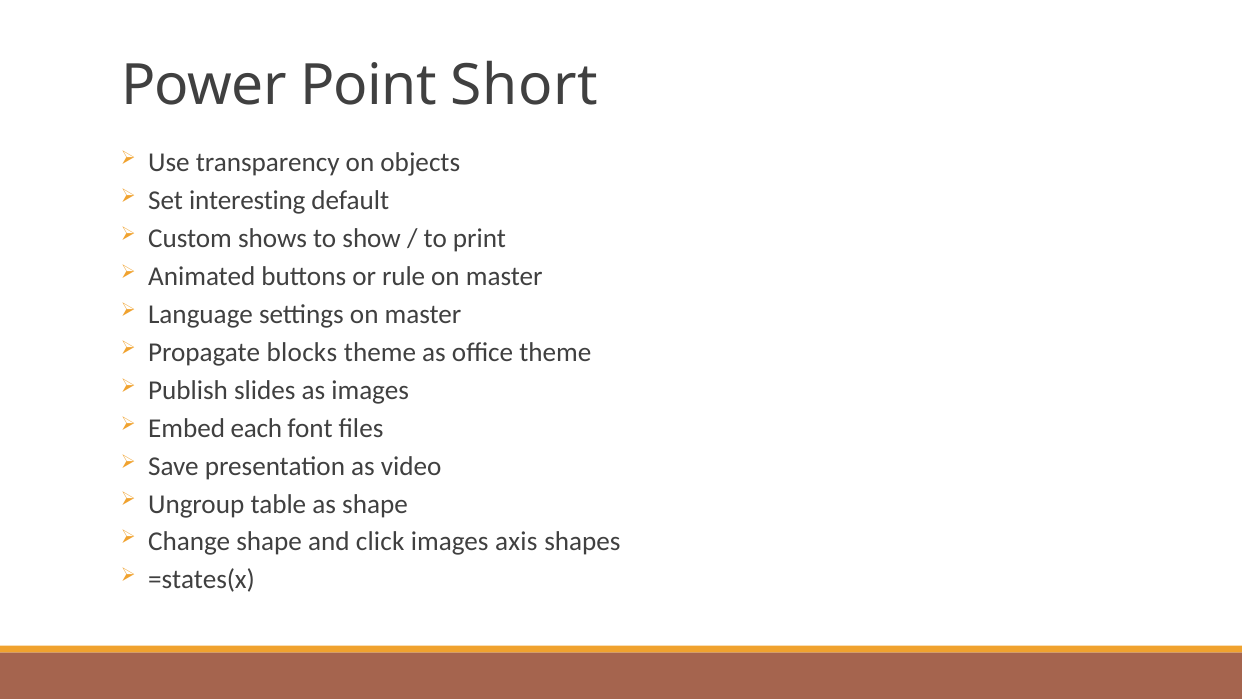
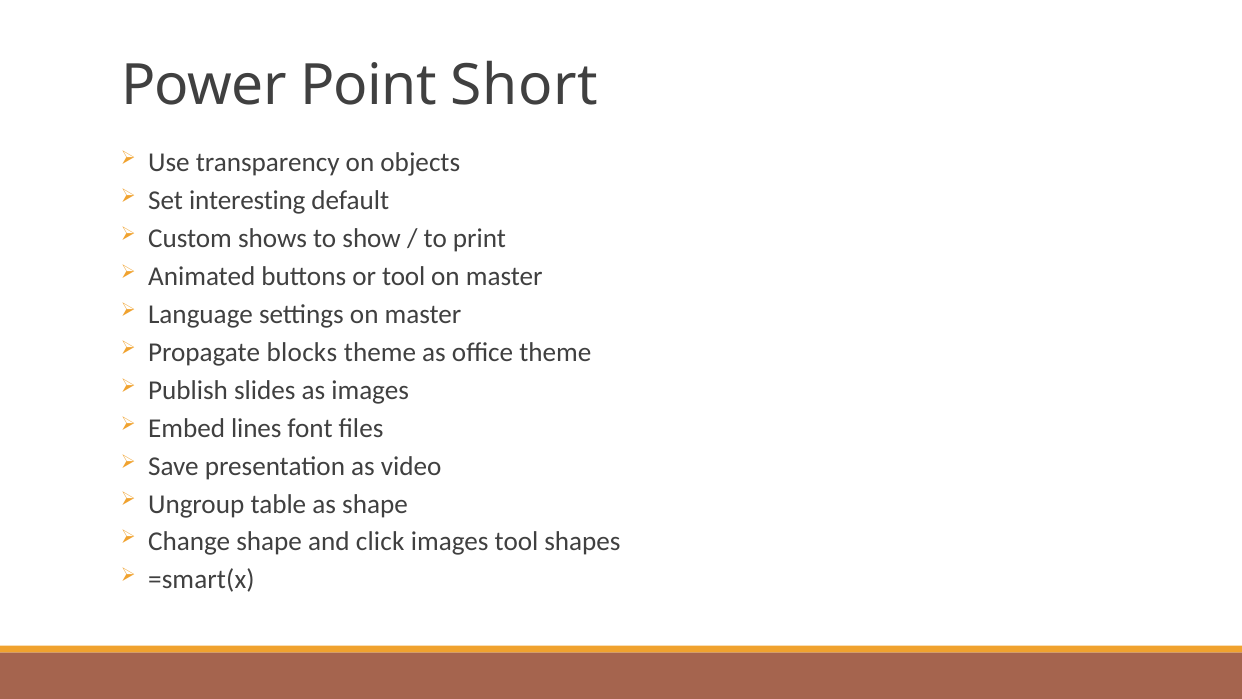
or rule: rule -> tool (404, 276)
each: each -> lines (256, 428)
images axis: axis -> tool (516, 542)
=states(x: =states(x -> =smart(x (201, 580)
